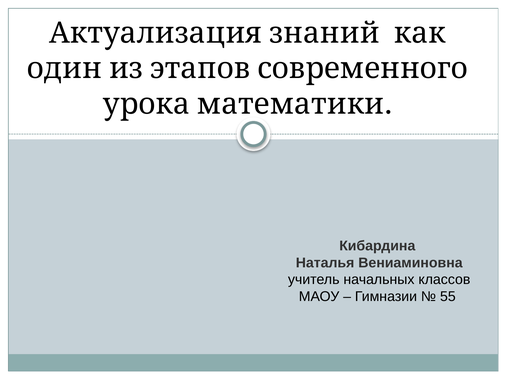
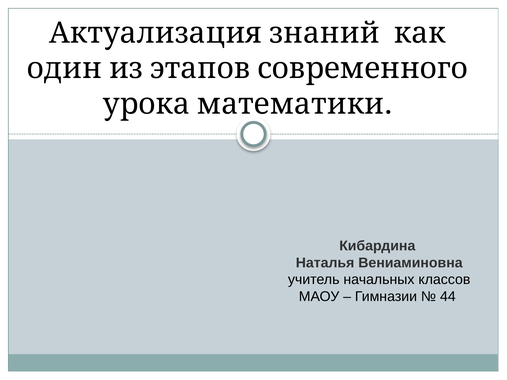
55: 55 -> 44 (448, 297)
